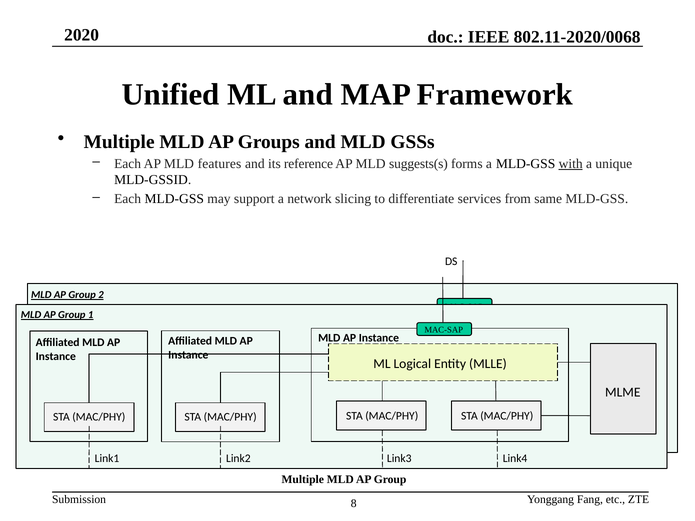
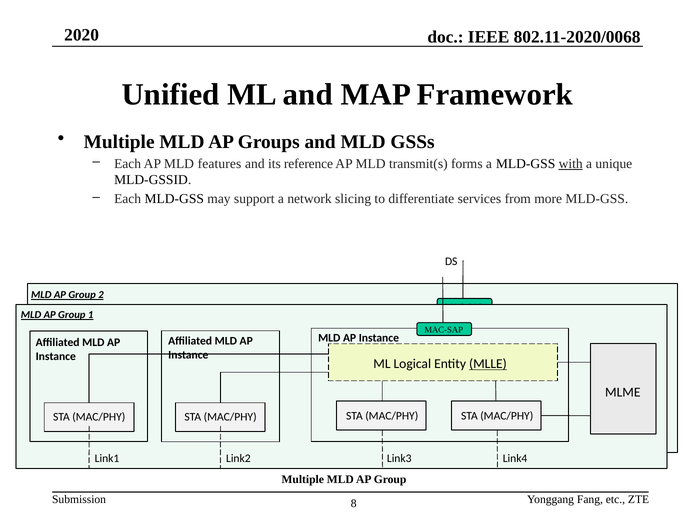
suggests(s: suggests(s -> transmit(s (418, 164)
same: same -> more (548, 199)
MLLE underline: none -> present (488, 364)
